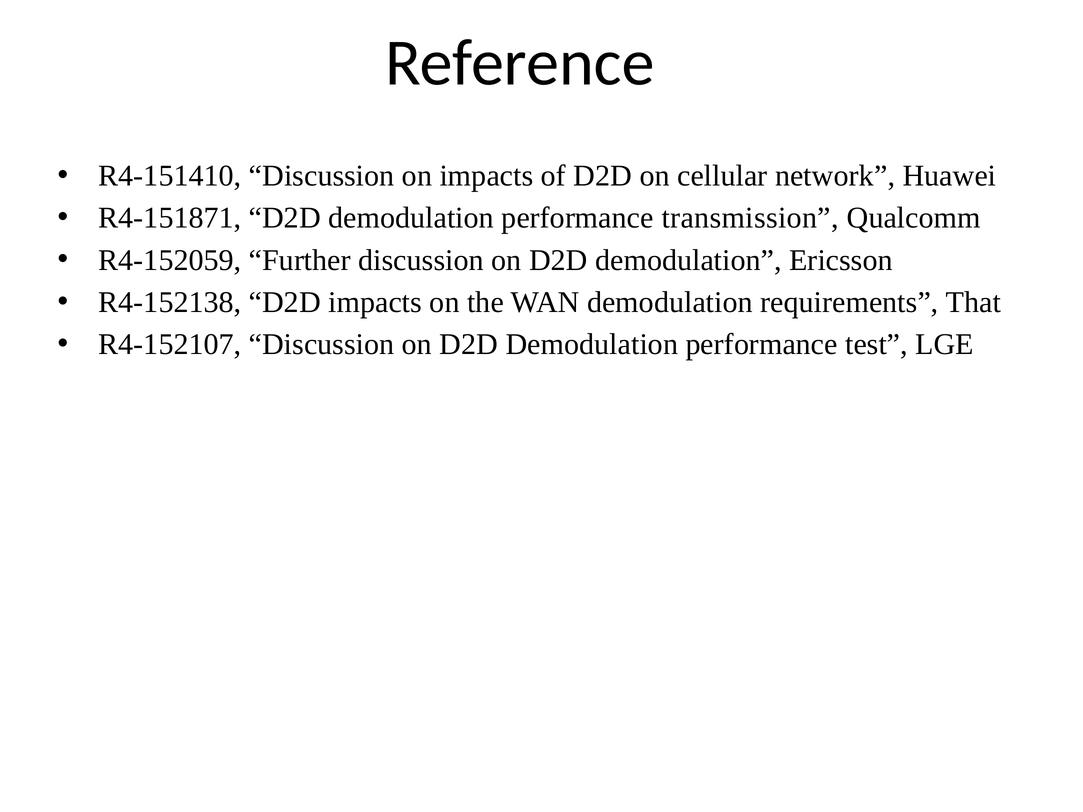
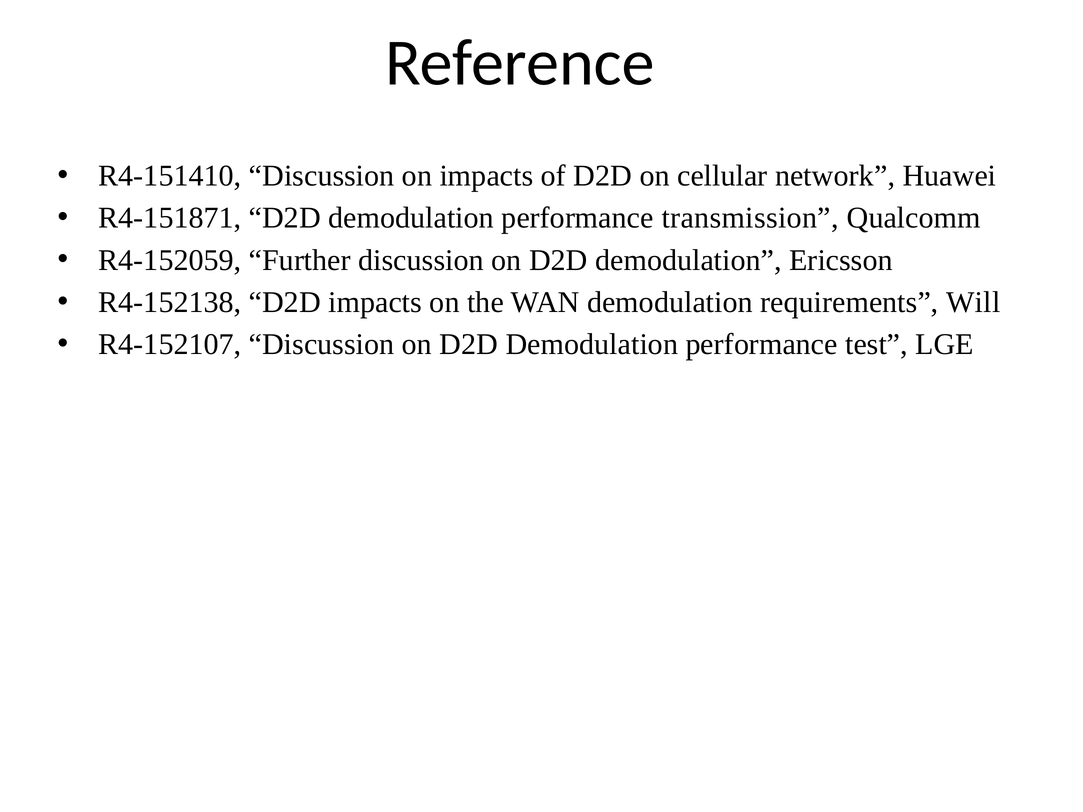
That: That -> Will (973, 302)
